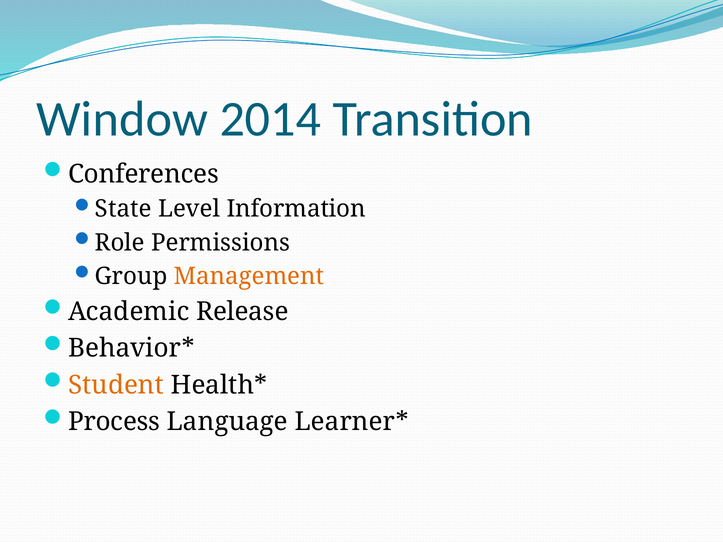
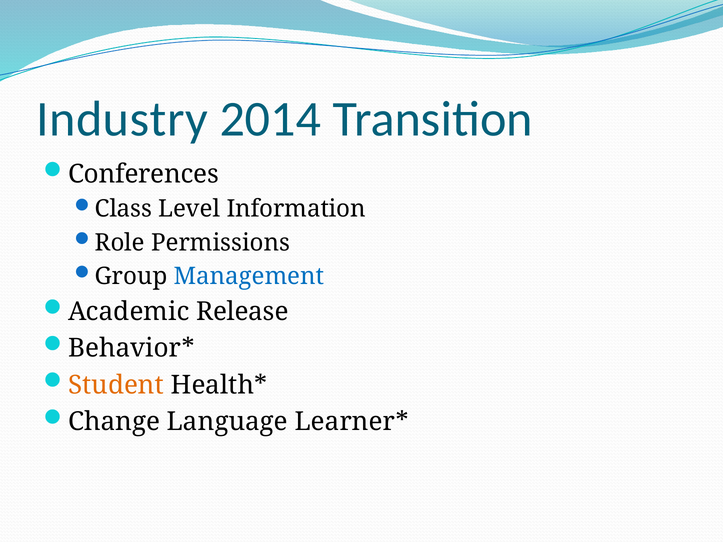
Window: Window -> Industry (122, 119)
State: State -> Class (123, 209)
Management colour: orange -> blue (249, 276)
Process: Process -> Change (114, 422)
